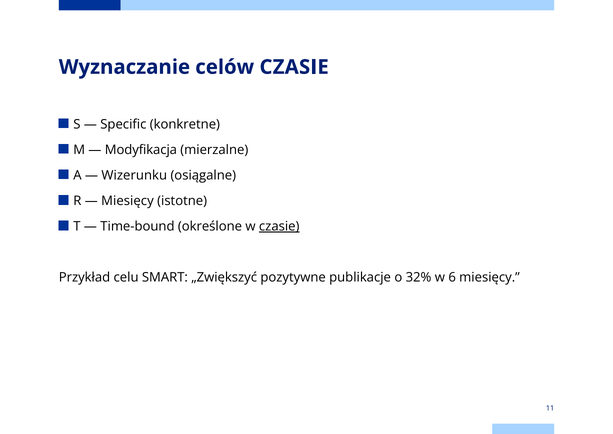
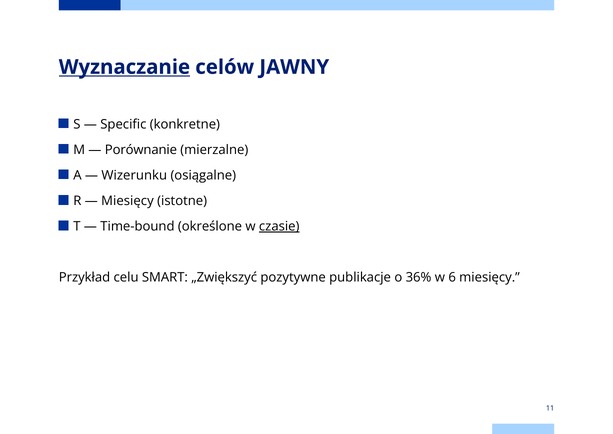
Wyznaczanie underline: none -> present (124, 67)
celów CZASIE: CZASIE -> JAWNY (294, 67)
Modyfikacja: Modyfikacja -> Porównanie (141, 150)
32%: 32% -> 36% (419, 277)
